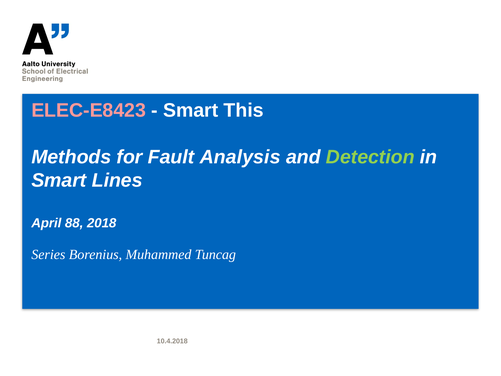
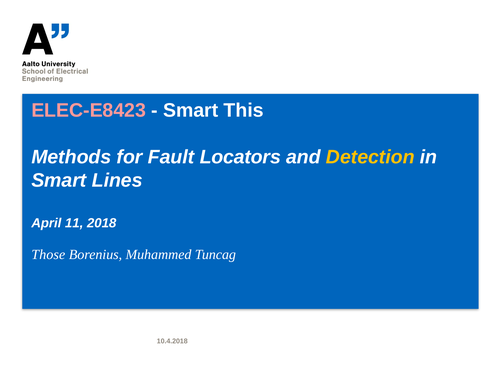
Analysis: Analysis -> Locators (240, 157)
Detection colour: light green -> yellow (370, 157)
88: 88 -> 11 (74, 223)
Series: Series -> Those (48, 255)
